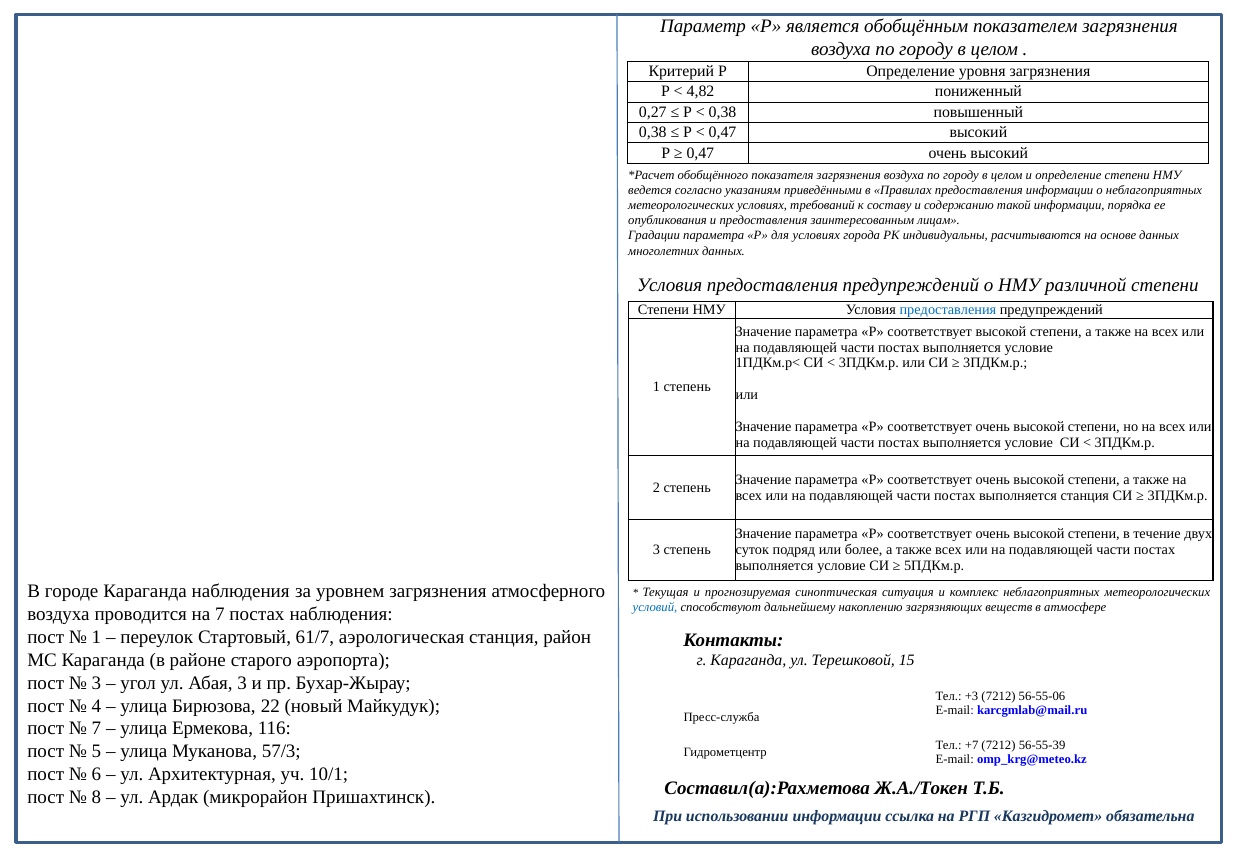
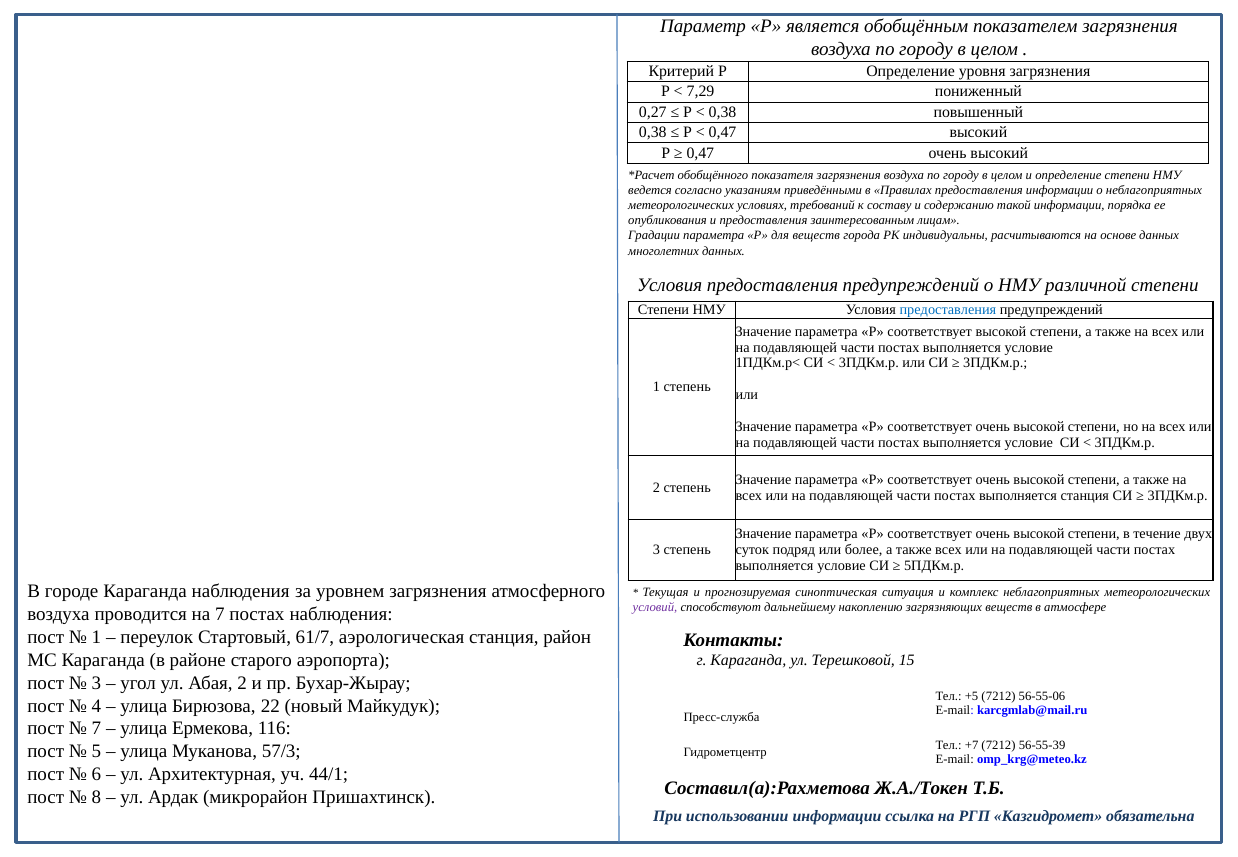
4,82: 4,82 -> 7,29 (701, 92)
для условиях: условиях -> веществ (816, 236)
условий colour: blue -> purple (655, 608)
Абая 3: 3 -> 2 (242, 683)
+3: +3 -> +5 (972, 696)
10/1: 10/1 -> 44/1 (329, 774)
